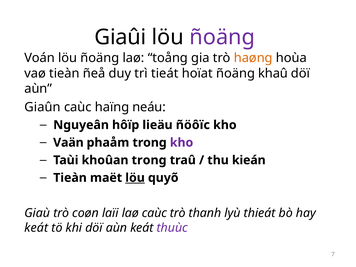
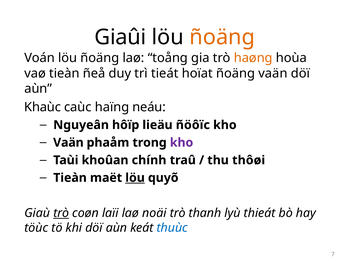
ñoäng colour: purple -> orange (222, 37)
ñoäng khaû: khaû -> vaän (273, 73)
Giaûn: Giaûn -> Khaùc (43, 107)
khoûan trong: trong -> chính (149, 160)
kieán: kieán -> thôøi (249, 160)
trò underline: none -> present (61, 213)
laø caùc: caùc -> noäi (154, 213)
keát: keát -> töùc (36, 228)
thuùc colour: purple -> blue (172, 228)
